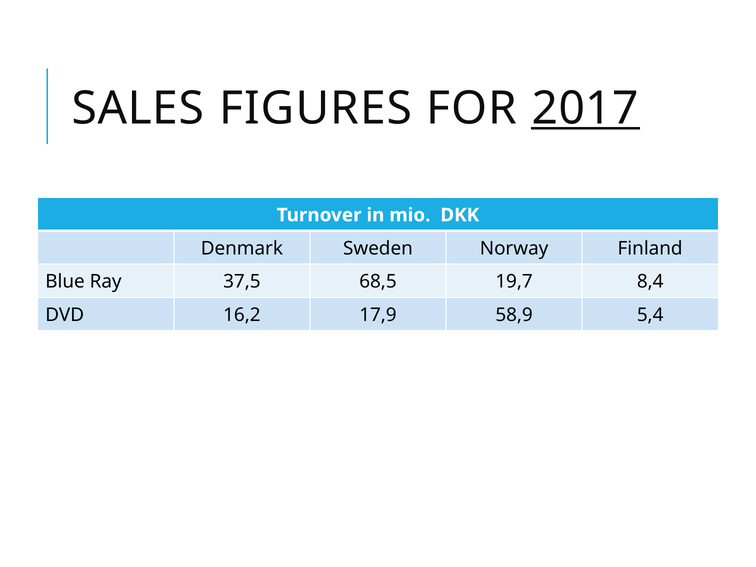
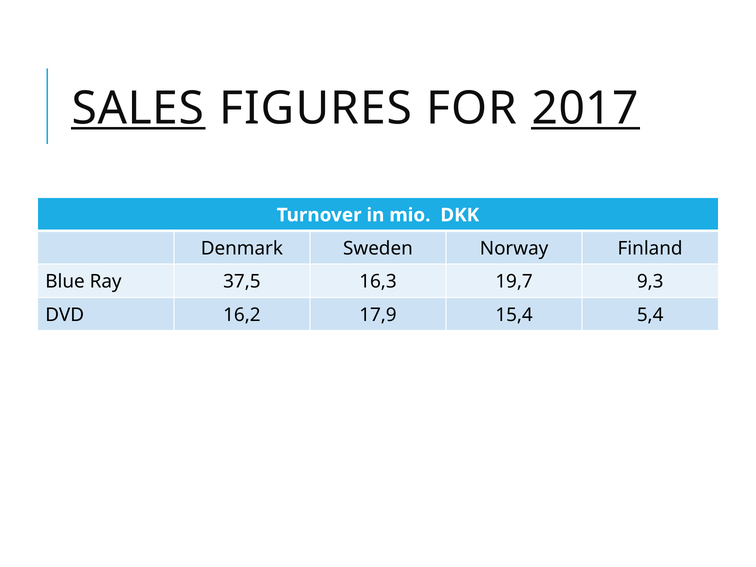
SALES underline: none -> present (138, 108)
68,5: 68,5 -> 16,3 (378, 282)
8,4: 8,4 -> 9,3 (650, 282)
58,9: 58,9 -> 15,4 (514, 315)
